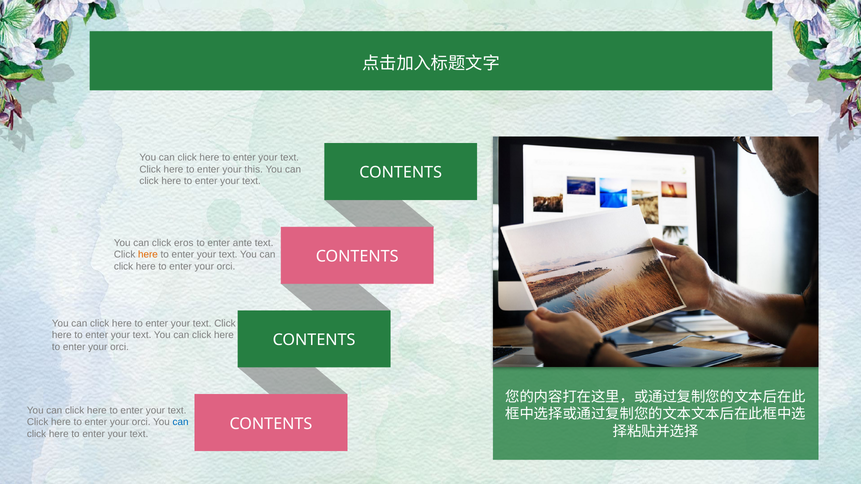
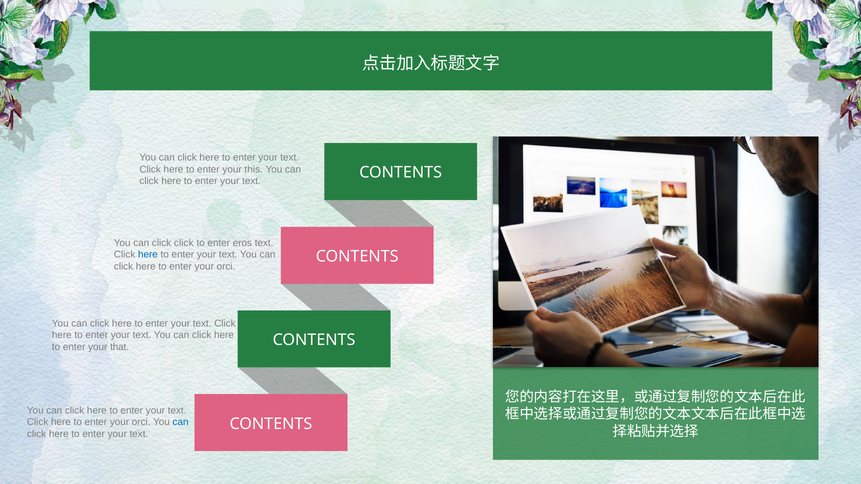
click eros: eros -> click (184, 243)
ante: ante -> eros (242, 243)
here colour: orange -> blue (148, 255)
orci: orci -> that (120, 347)
